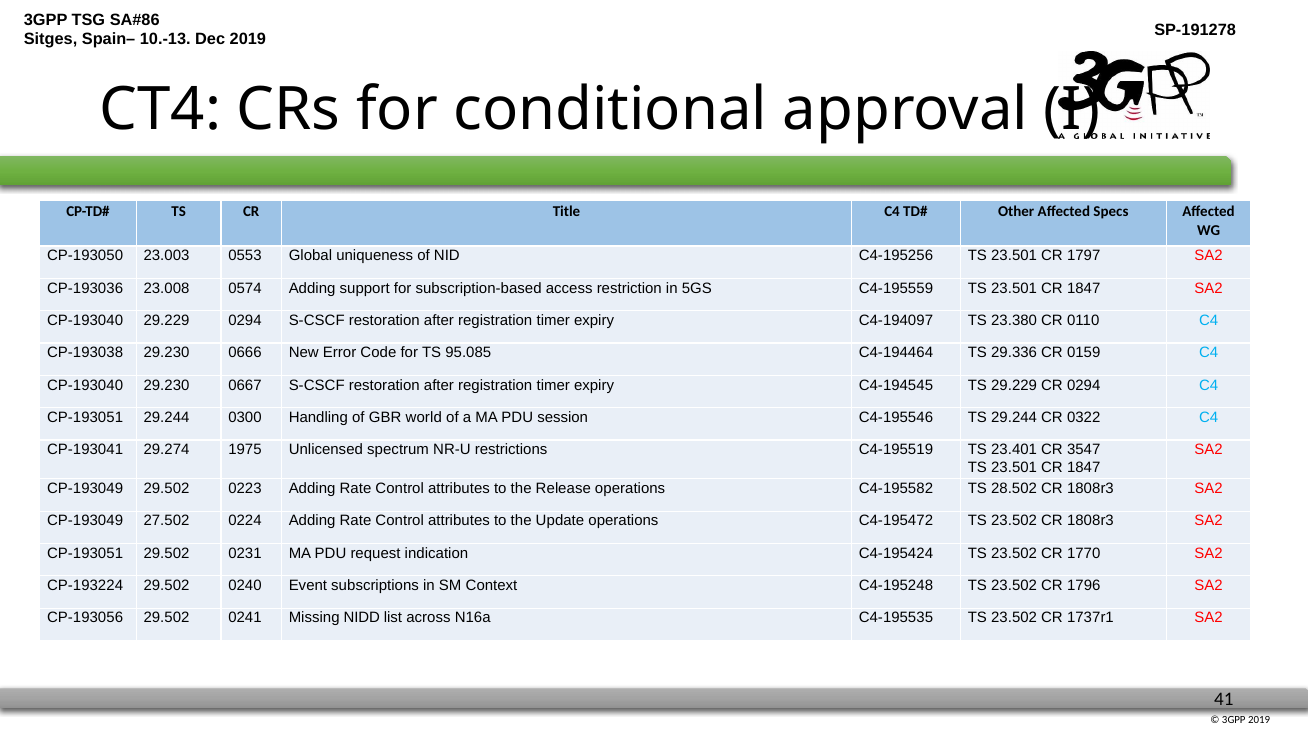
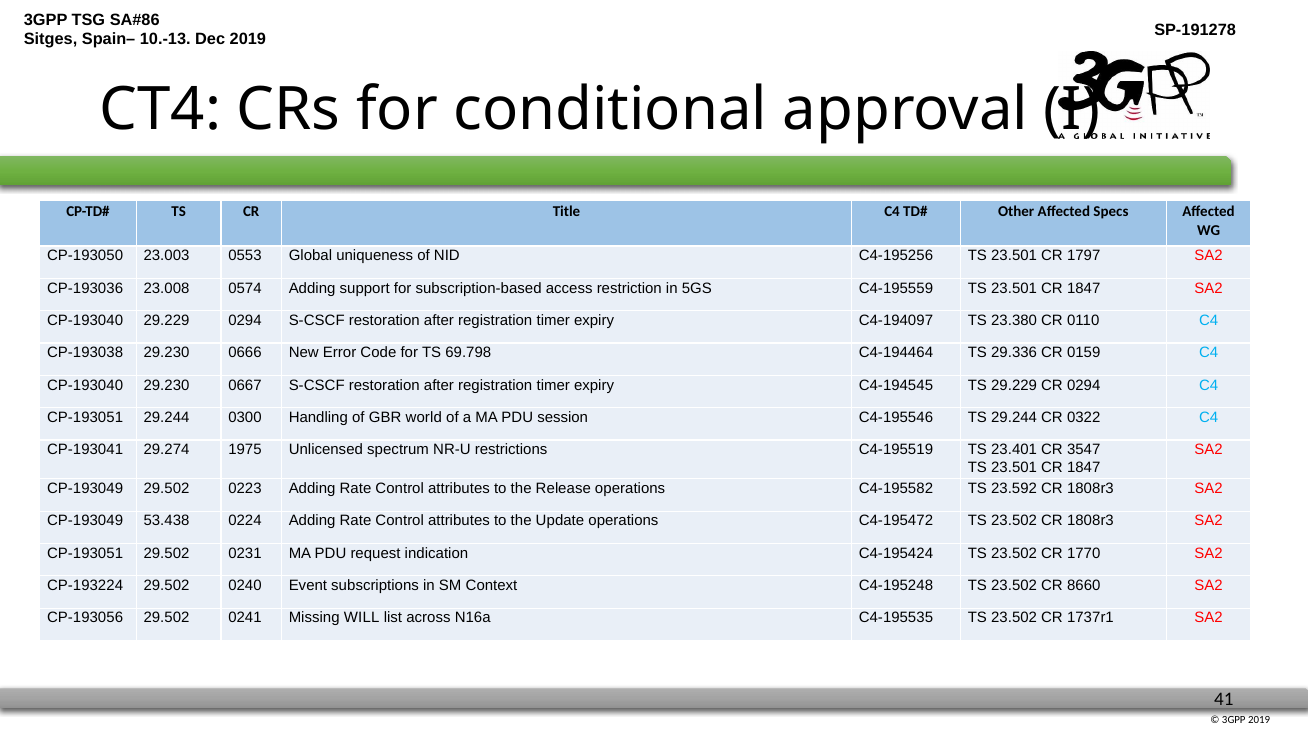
95.085: 95.085 -> 69.798 (468, 353)
28.502: 28.502 -> 23.592 (1014, 488)
27.502: 27.502 -> 53.438 (166, 521)
1796: 1796 -> 8660 (1084, 585)
NIDD: NIDD -> WILL (362, 618)
